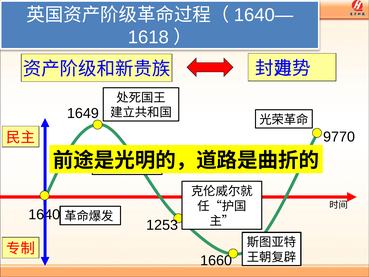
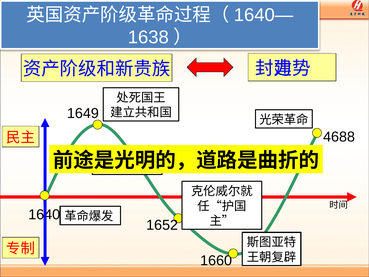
1618: 1618 -> 1638 (148, 37)
9770: 9770 -> 4688 (339, 137)
1253: 1253 -> 1652 (162, 225)
